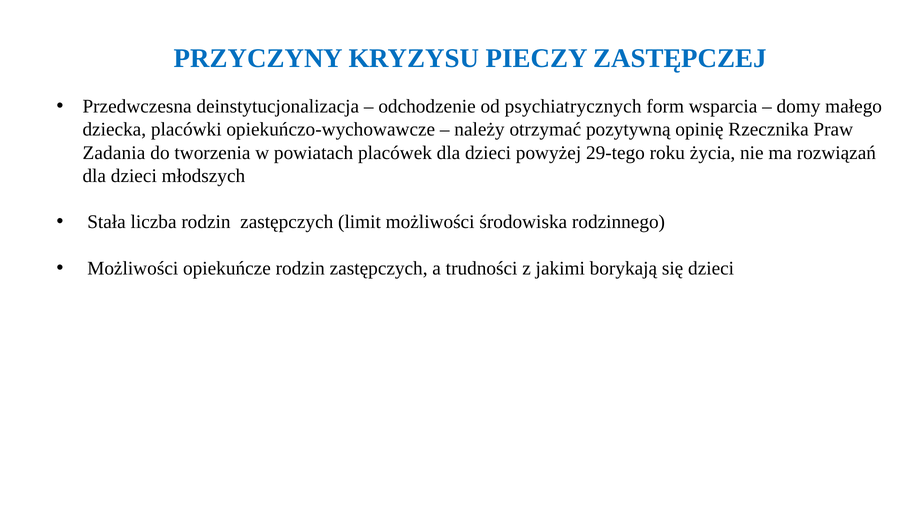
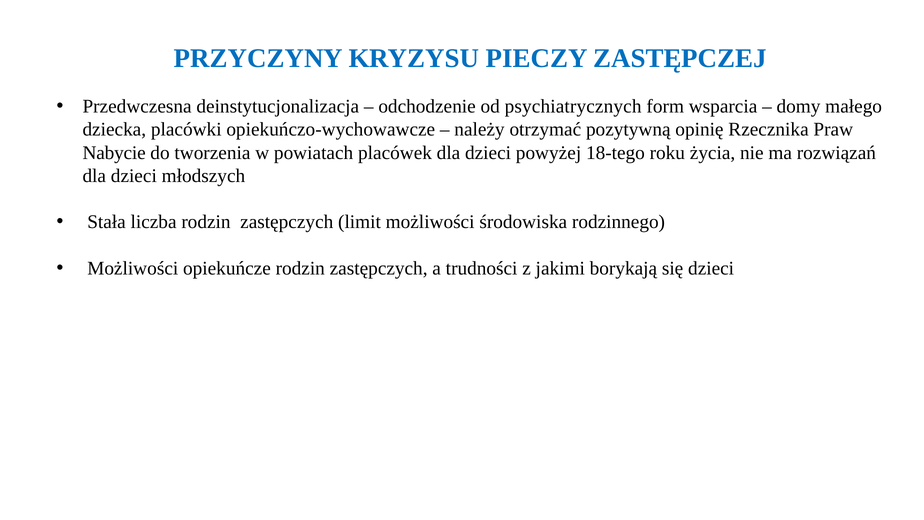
Zadania: Zadania -> Nabycie (114, 153)
29-tego: 29-tego -> 18-tego (615, 153)
